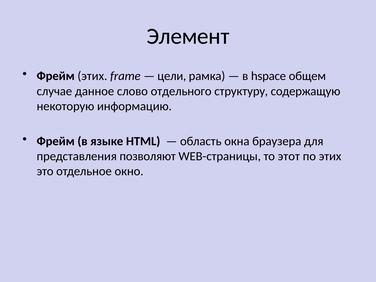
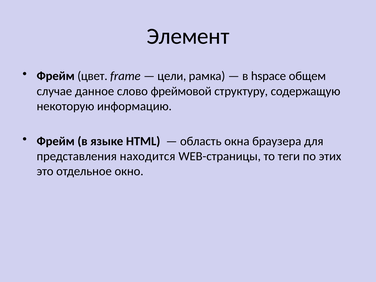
Фрейм этих: этих -> цвет (92, 76)
отдельного: отдельного -> фреймовой (181, 91)
позволяют: позволяют -> находится (148, 156)
этот: этот -> теги (289, 156)
